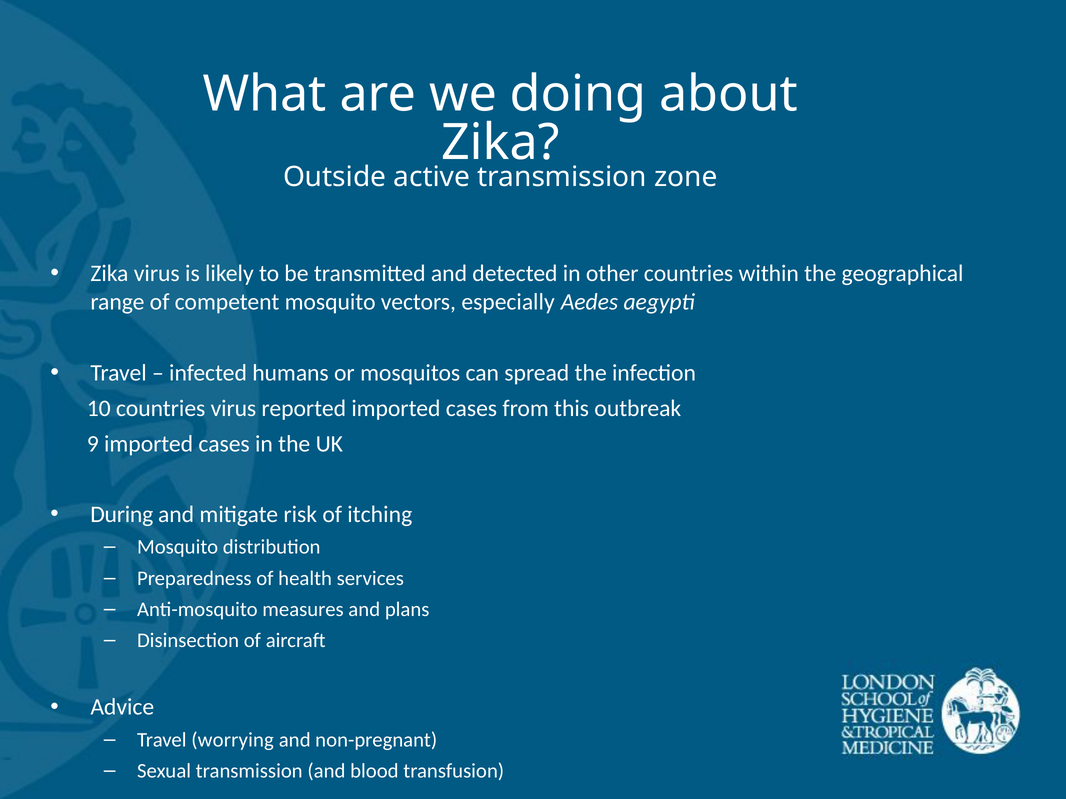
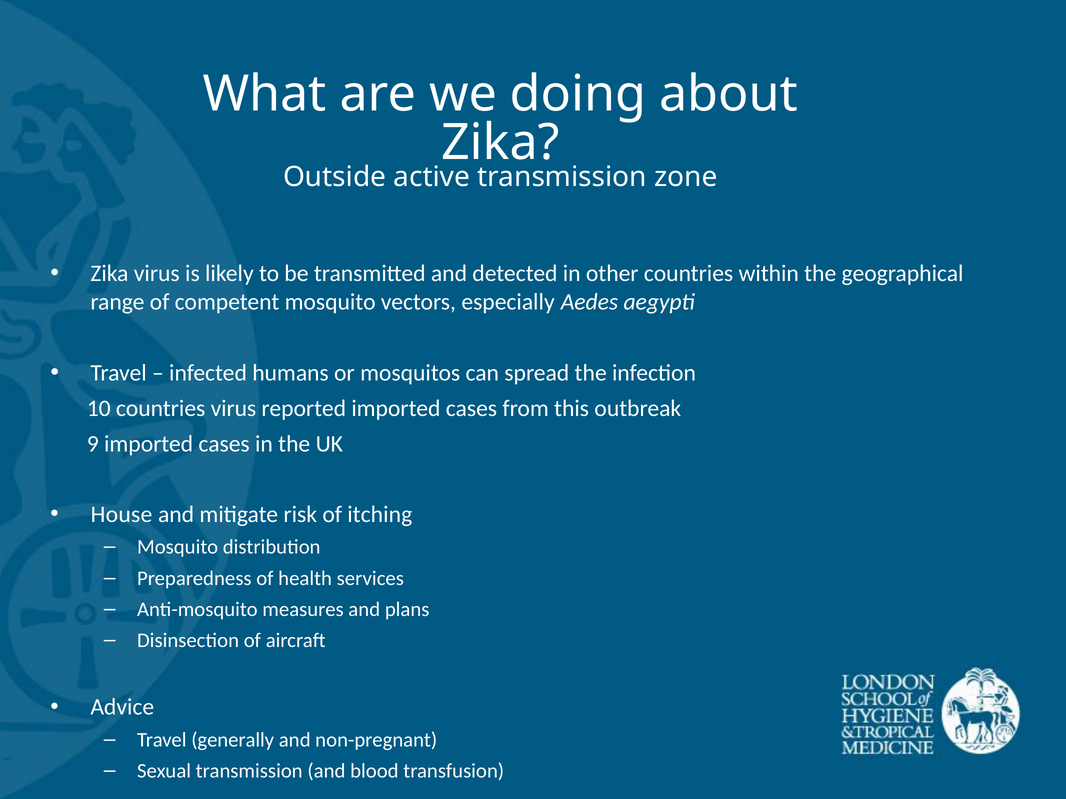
During: During -> House (122, 515)
worrying: worrying -> generally (233, 740)
